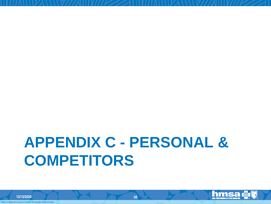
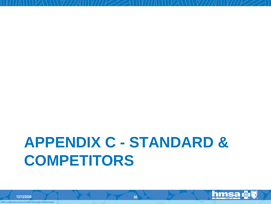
PERSONAL: PERSONAL -> STANDARD (172, 142)
